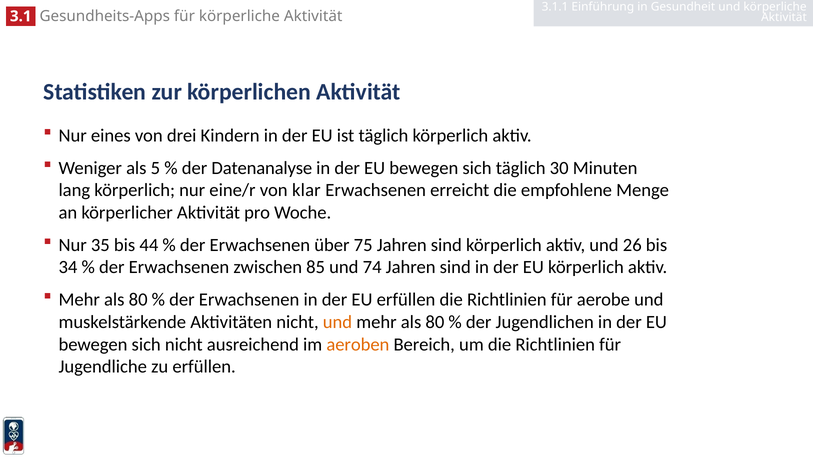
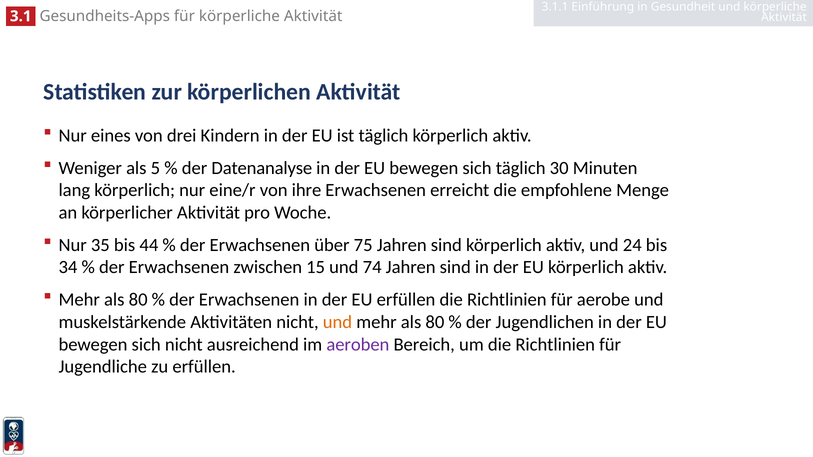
klar: klar -> ihre (307, 190)
26: 26 -> 24 (632, 245)
85: 85 -> 15 (316, 268)
aeroben colour: orange -> purple (358, 345)
